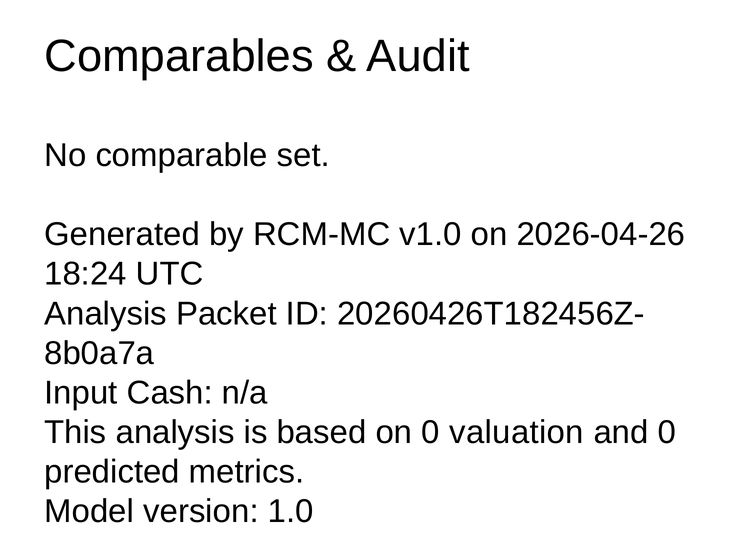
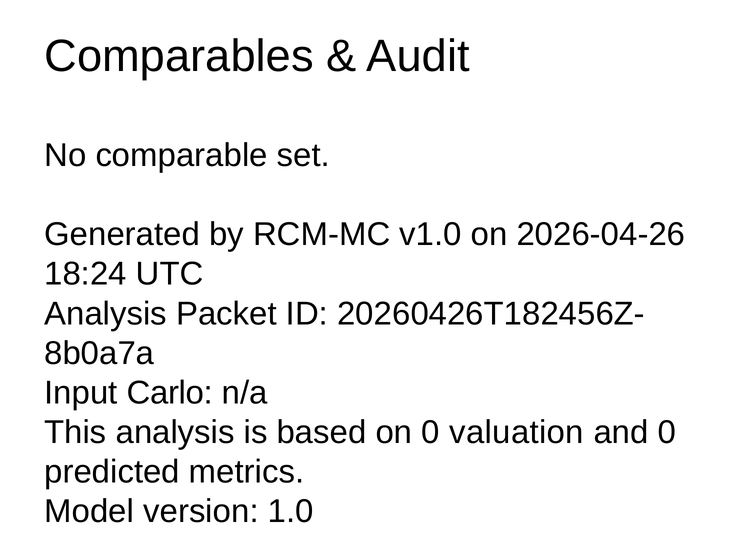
Cash: Cash -> Carlo (170, 393)
